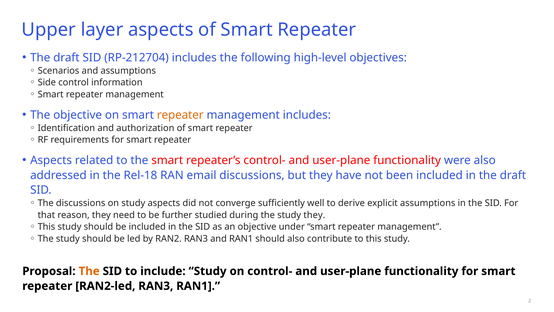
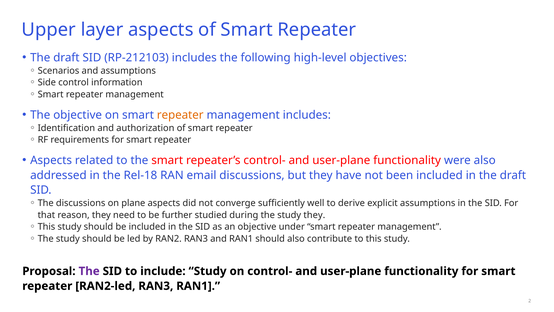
RP-212704: RP-212704 -> RP-212103 (137, 58)
on study: study -> plane (133, 203)
The colour: orange -> purple (89, 271)
